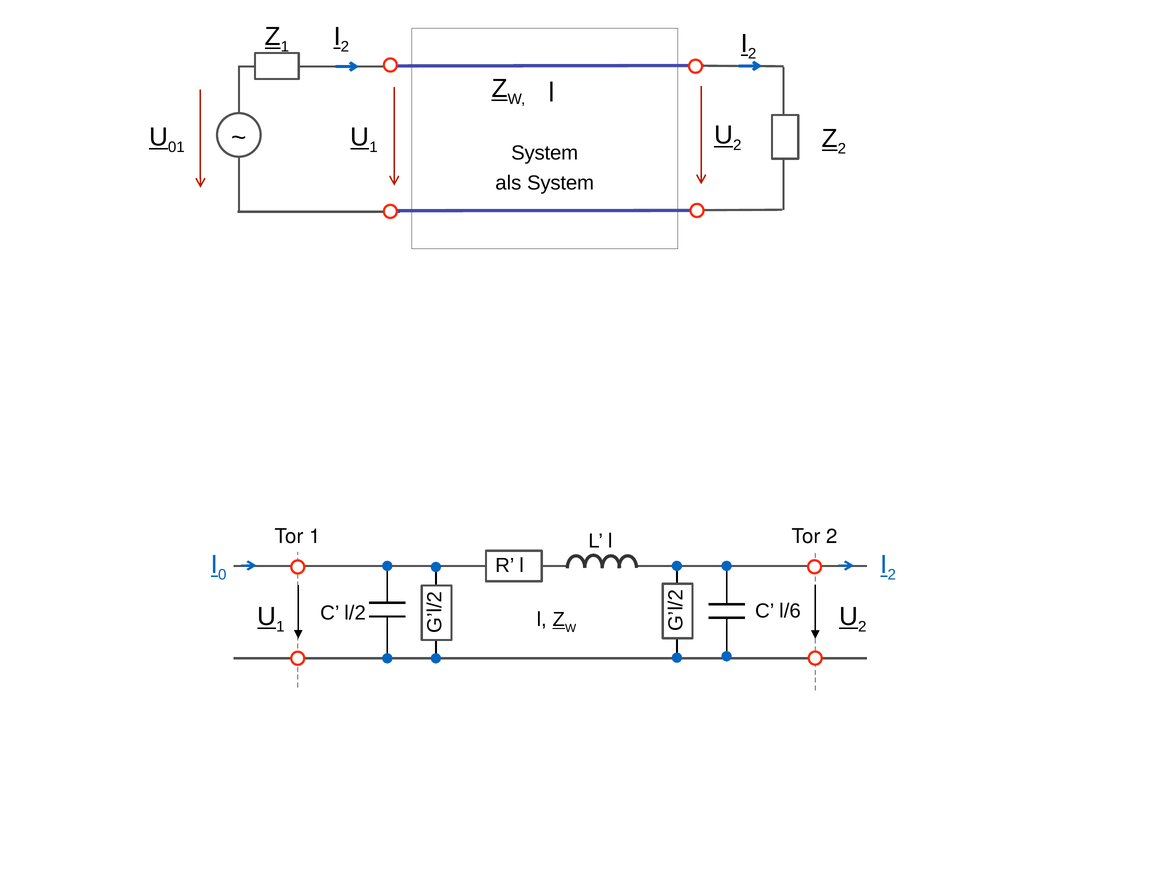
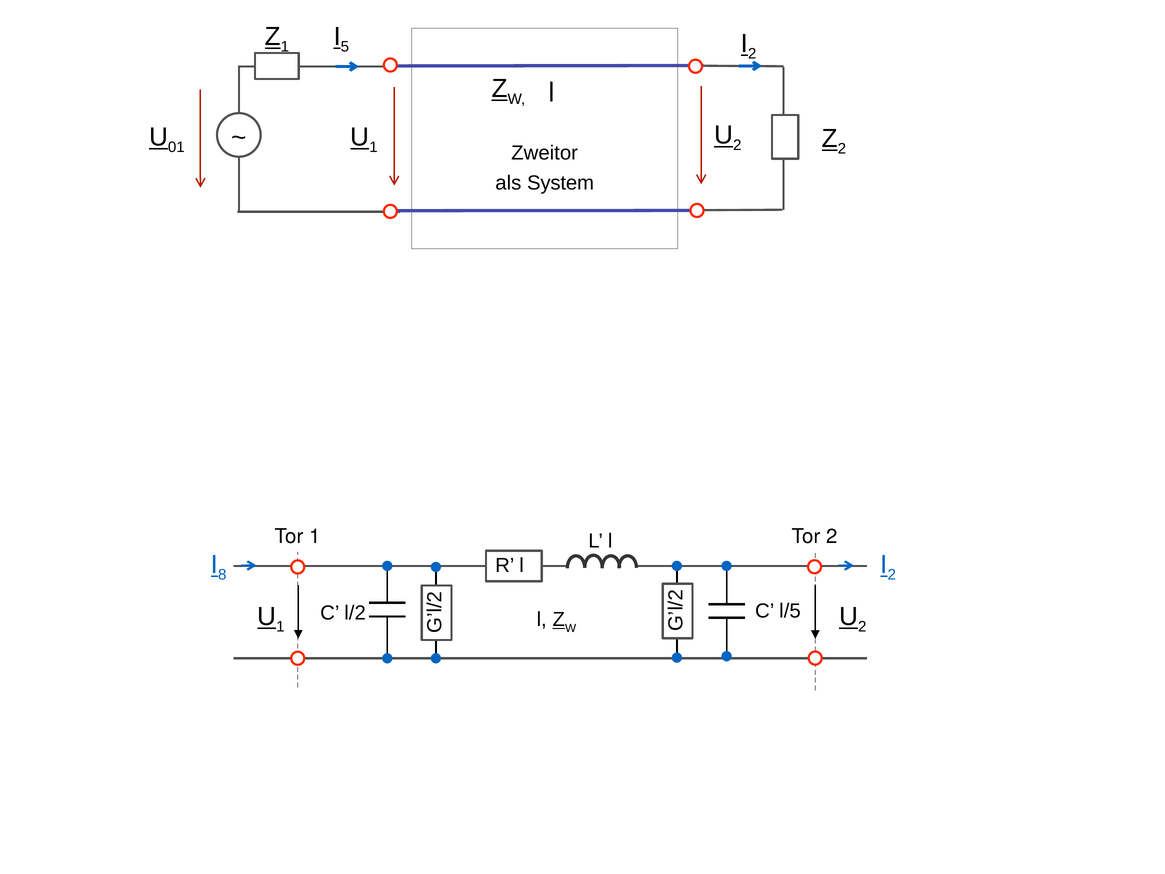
2: 2 -> 5 (345, 47)
System: System -> Zweitor (545, 153)
0: 0 -> 8 (222, 575)
l/6: l/6 -> l/5 (790, 611)
